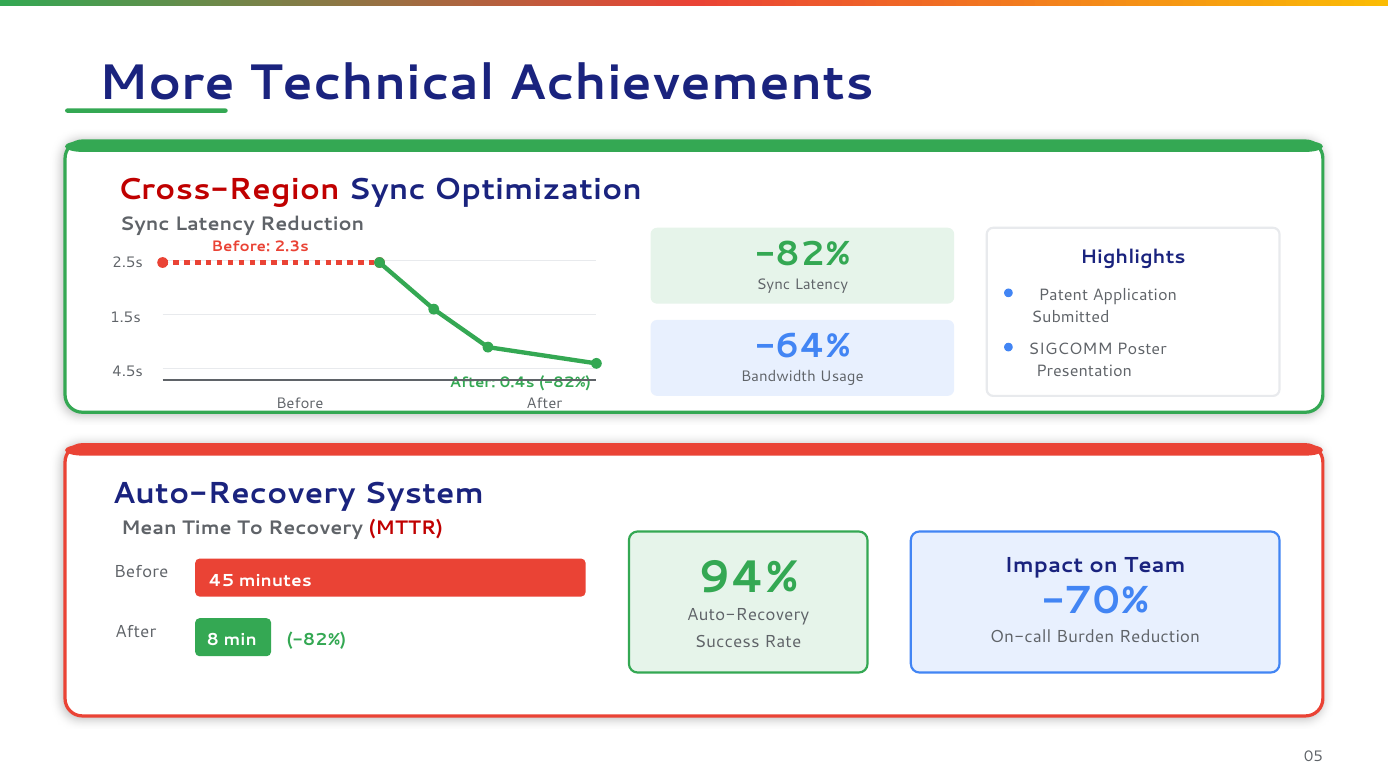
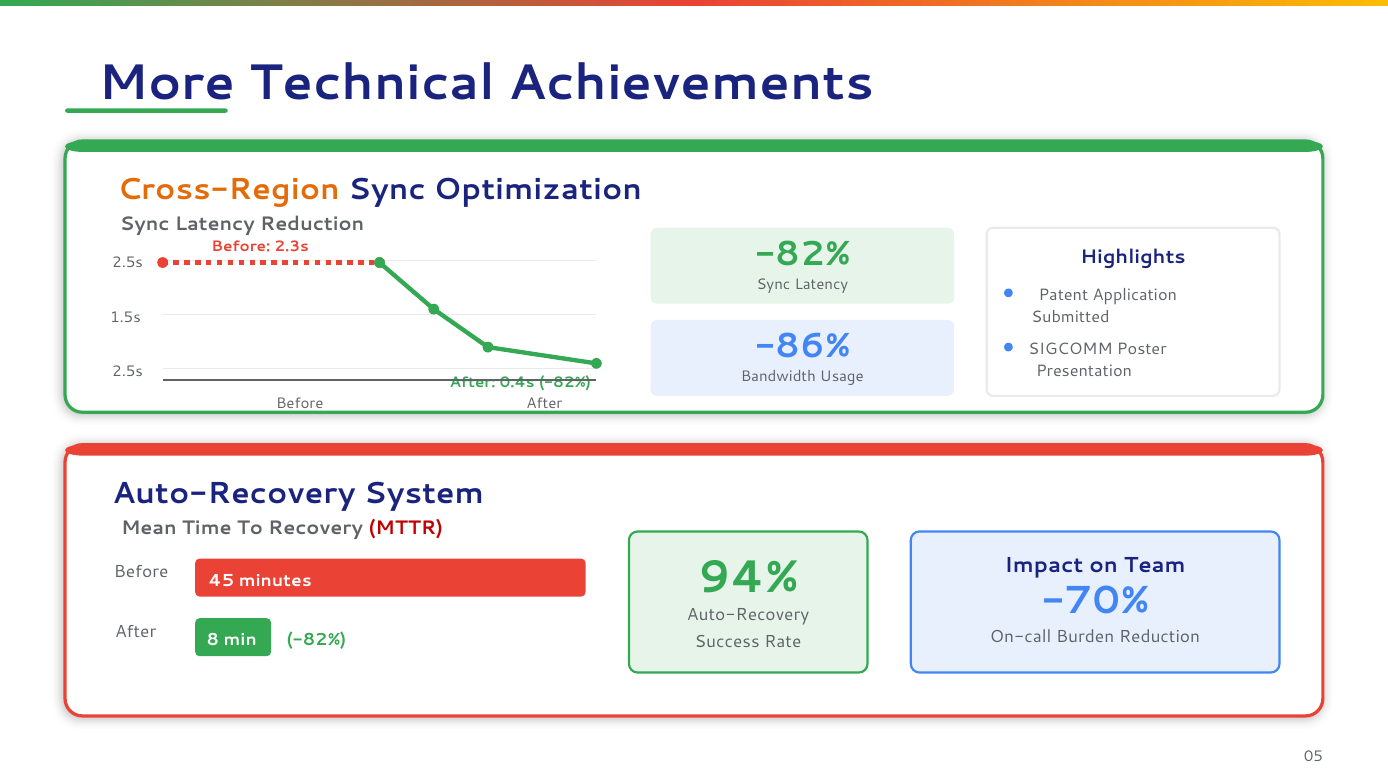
Cross-Region colour: red -> orange (229, 190)
-64%: -64% -> -86% (802, 346)
4.5s: 4.5s -> 2.5s (128, 371)
